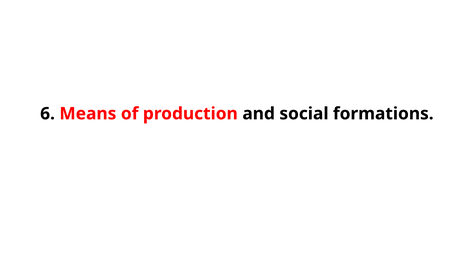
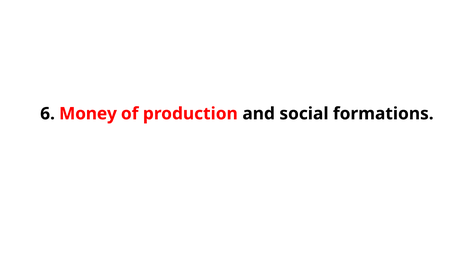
Means: Means -> Money (88, 114)
